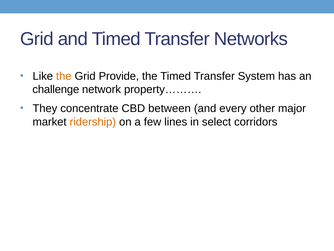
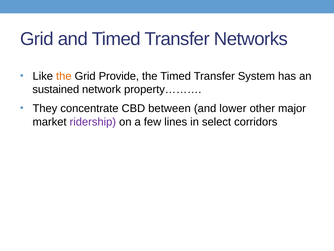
challenge: challenge -> sustained (56, 89)
every: every -> lower (233, 108)
ridership colour: orange -> purple (93, 122)
